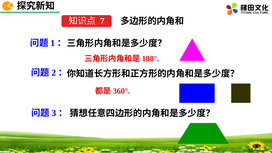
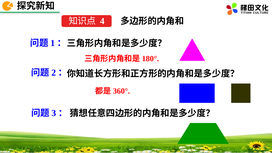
7: 7 -> 4 (102, 21)
